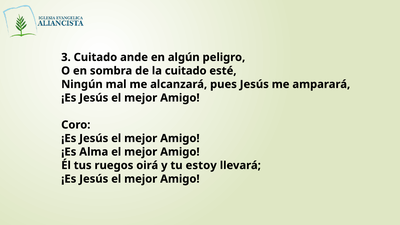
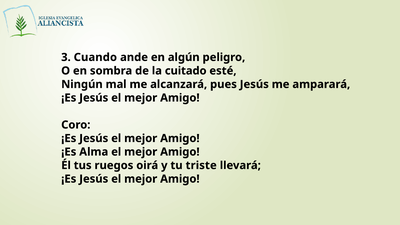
3 Cuitado: Cuitado -> Cuando (95, 57)
estoy: estoy -> triste (201, 165)
